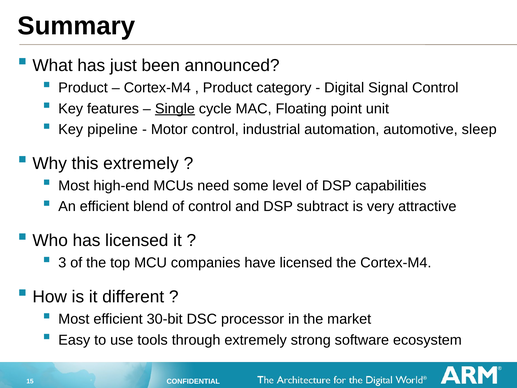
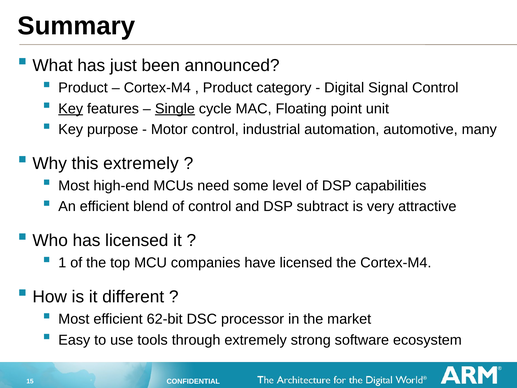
Key underline: none -> present (71, 109)
pipeline: pipeline -> purpose (113, 129)
sleep: sleep -> many (479, 129)
3: 3 -> 1 (62, 263)
30-bit: 30-bit -> 62-bit (165, 319)
